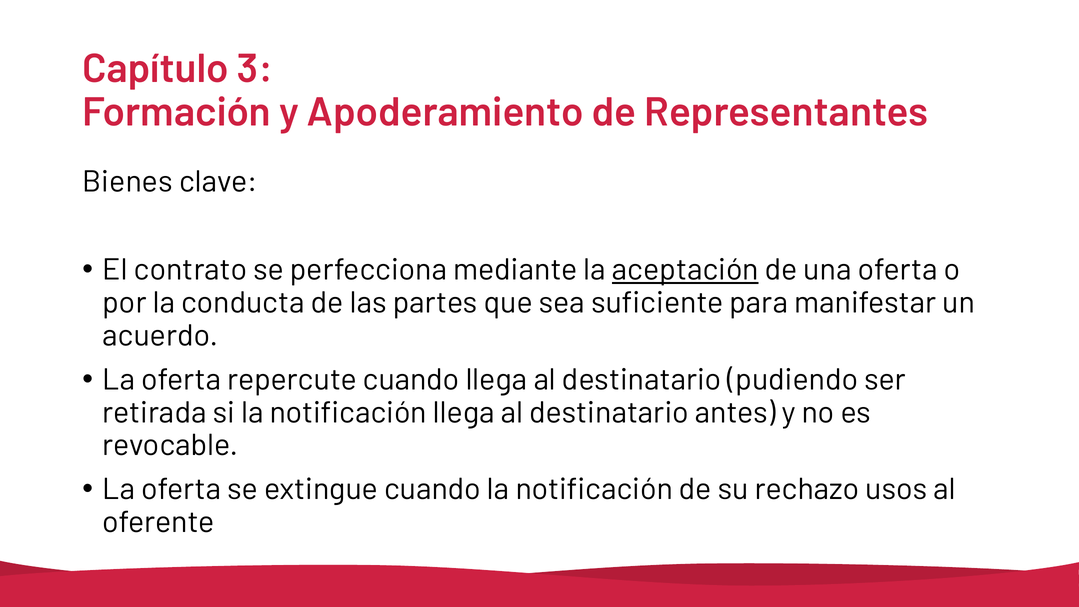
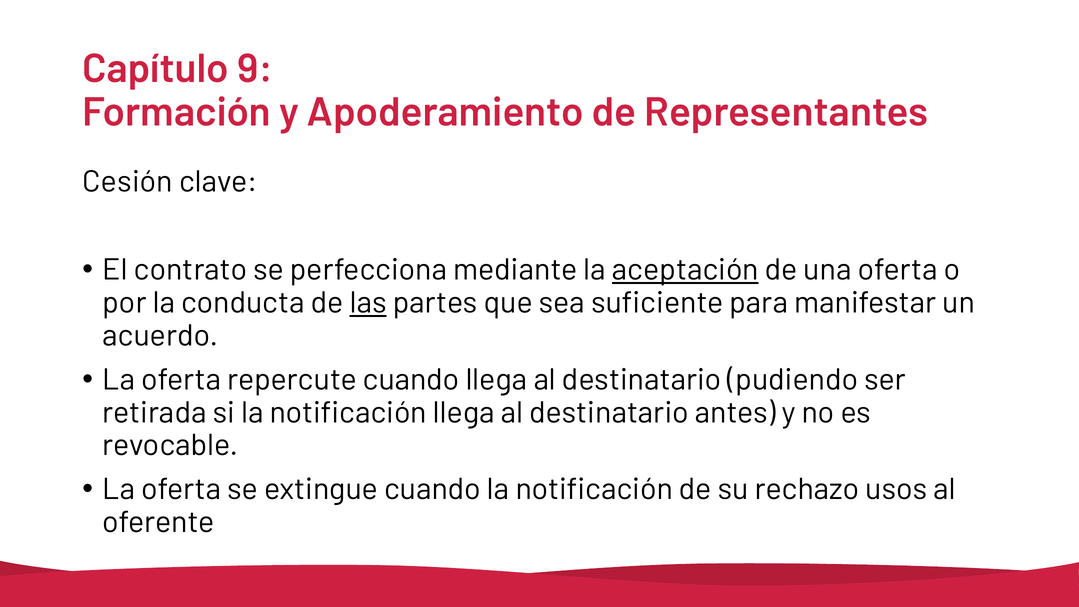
3: 3 -> 9 (255, 69)
Bienes: Bienes -> Cesión (128, 182)
las underline: none -> present (368, 303)
